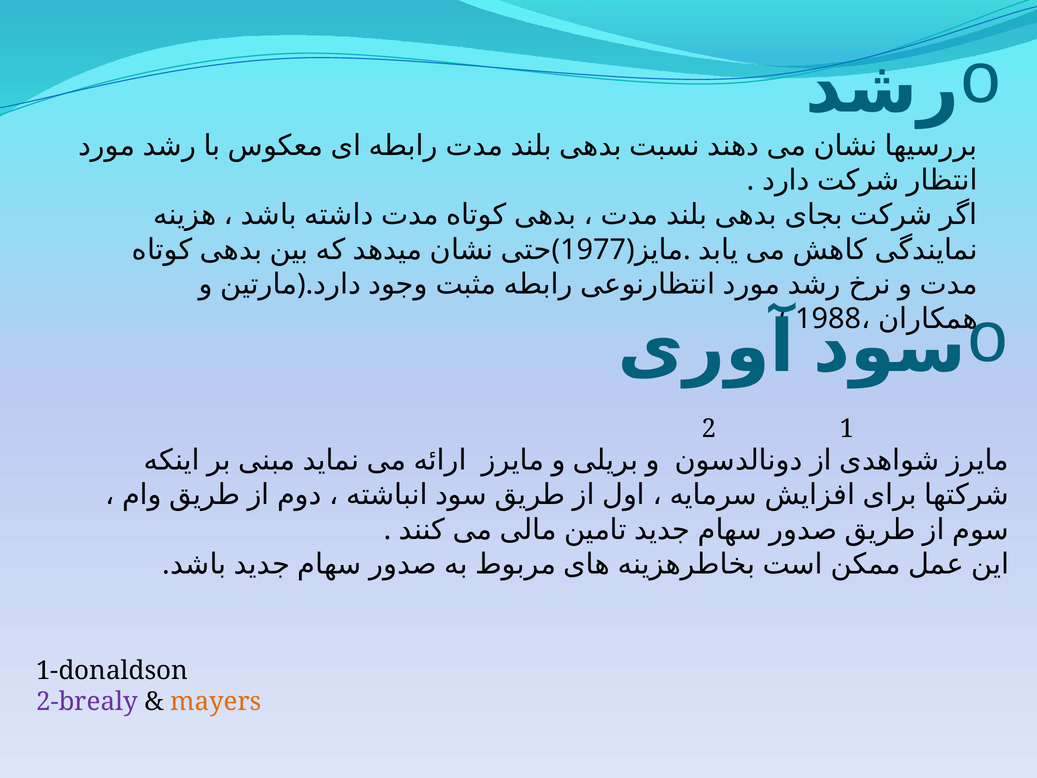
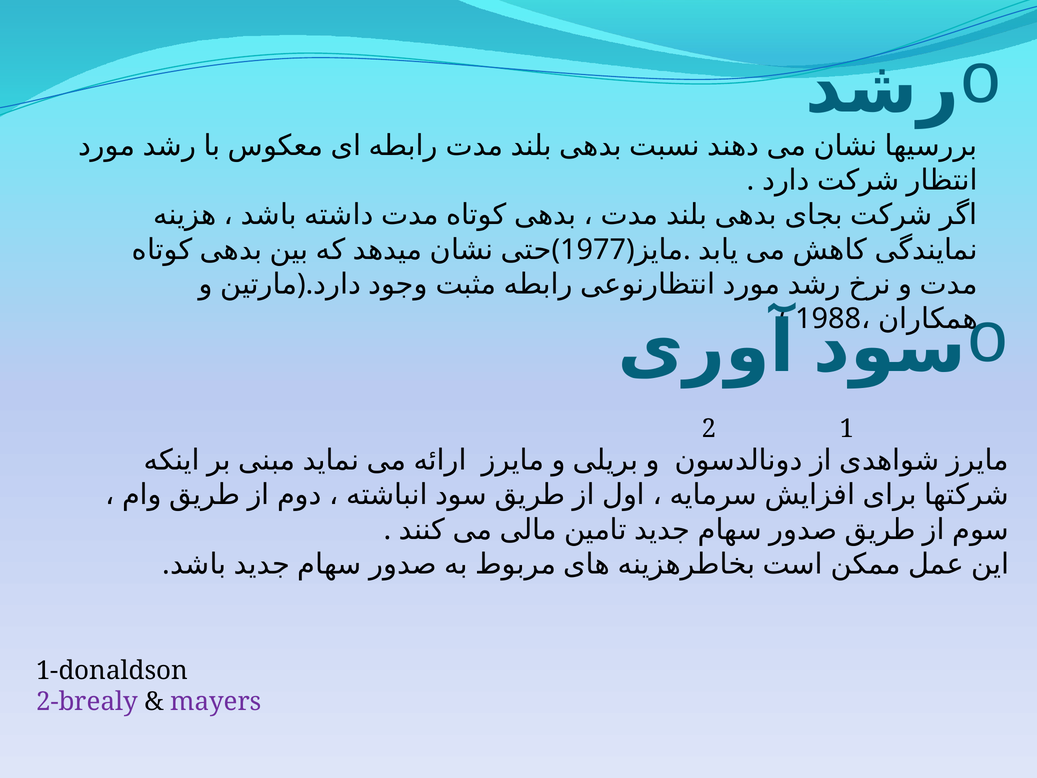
mayers colour: orange -> purple (216, 702)
